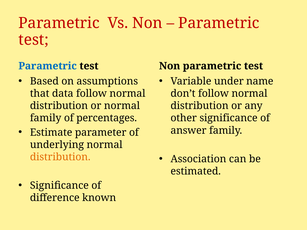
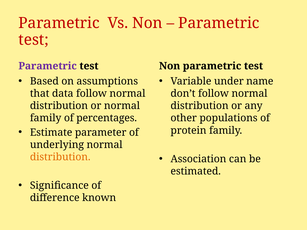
Parametric colour: blue -> purple (48, 66)
other significance: significance -> populations (229, 118)
answer: answer -> protein (189, 131)
